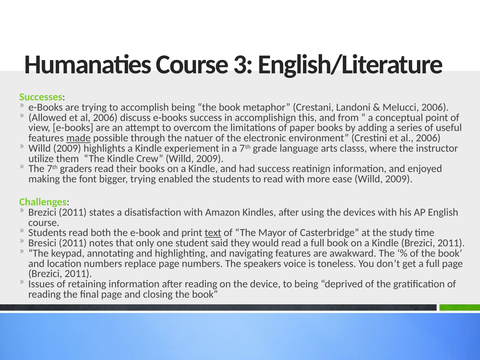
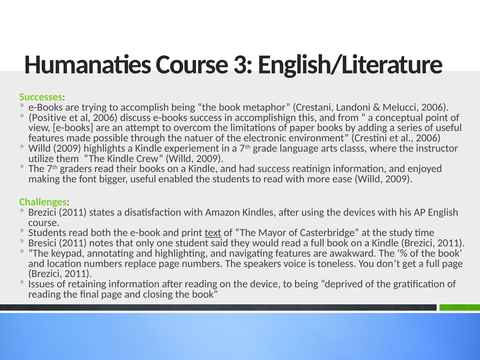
Allowed: Allowed -> Positive (48, 118)
made underline: present -> none (78, 138)
bigger trying: trying -> useful (143, 179)
